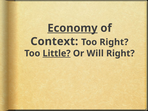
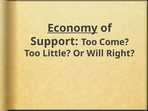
Context: Context -> Support (54, 41)
Too Right: Right -> Come (114, 42)
Little underline: present -> none (57, 53)
